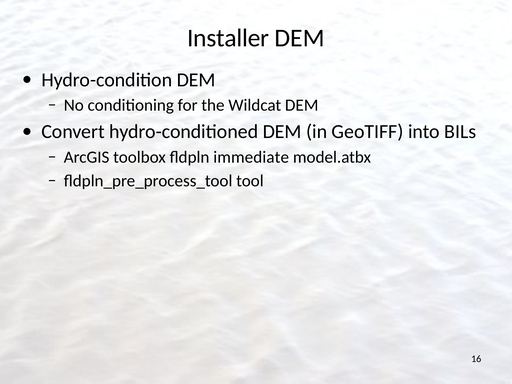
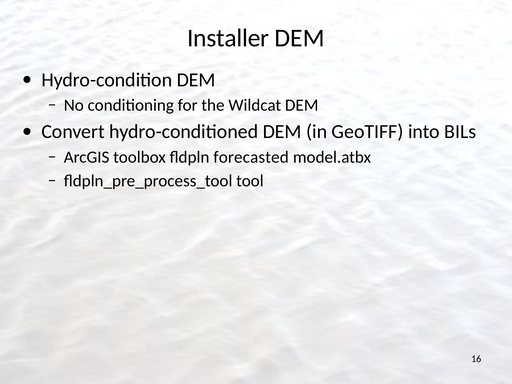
immediate: immediate -> forecasted (251, 157)
